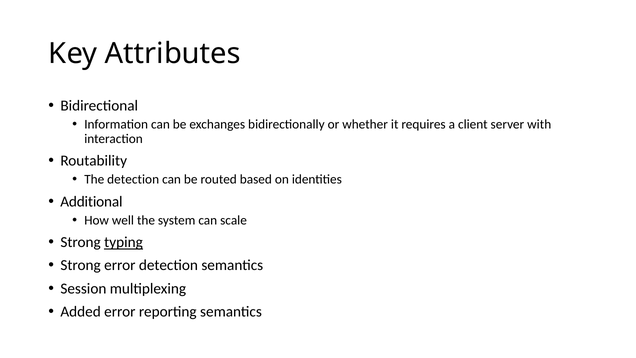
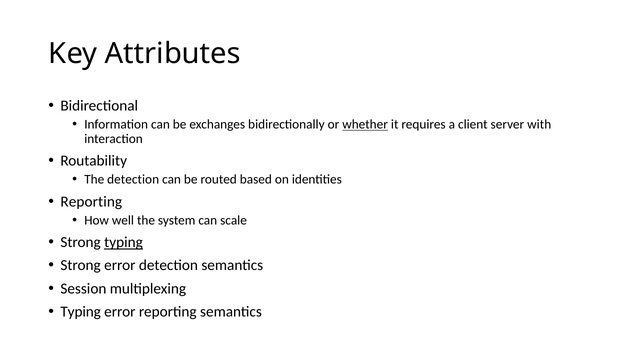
whether underline: none -> present (365, 124)
Additional: Additional -> Reporting (91, 201)
Added: Added -> Typing (81, 311)
